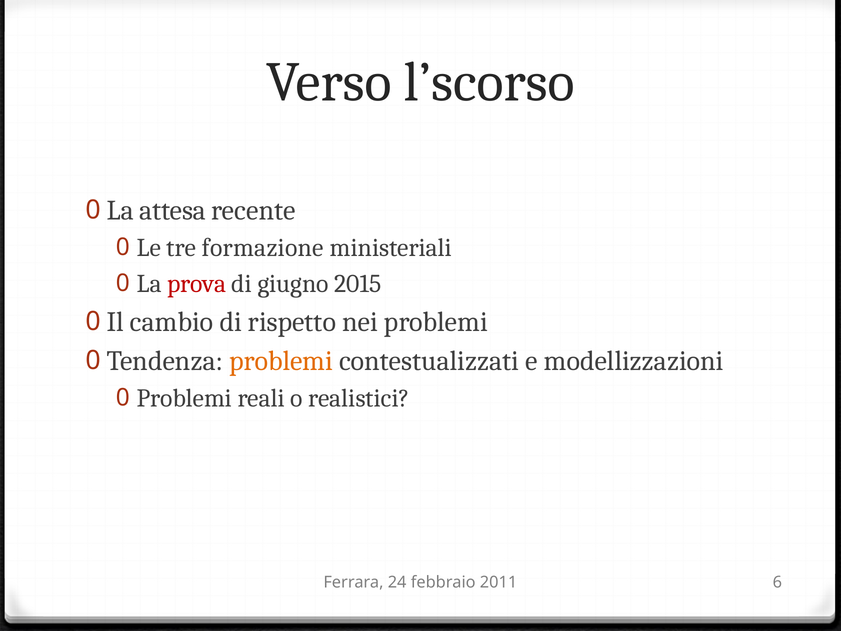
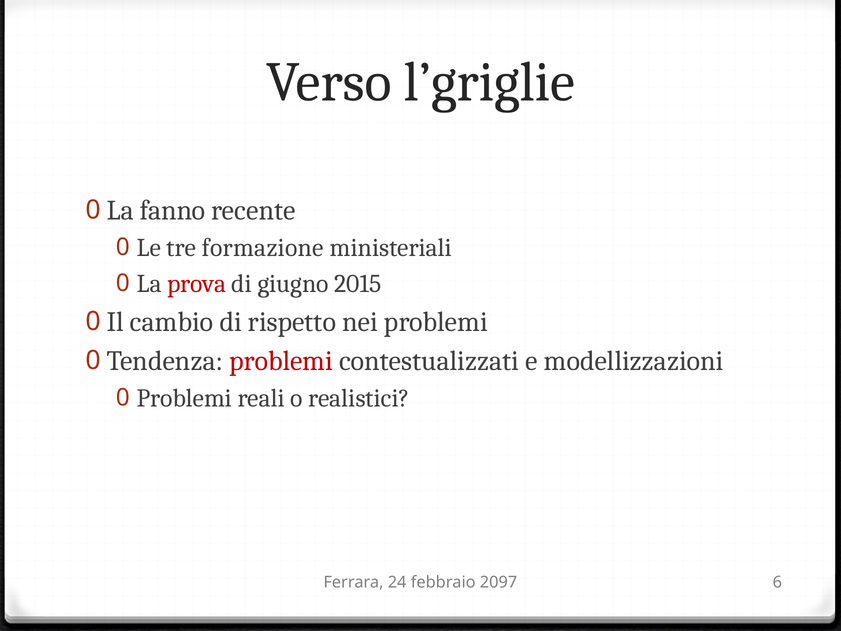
l’scorso: l’scorso -> l’griglie (489, 82)
attesa: attesa -> fanno (173, 210)
problemi colour: orange -> red (281, 361)
2011: 2011 -> 2097 (499, 582)
